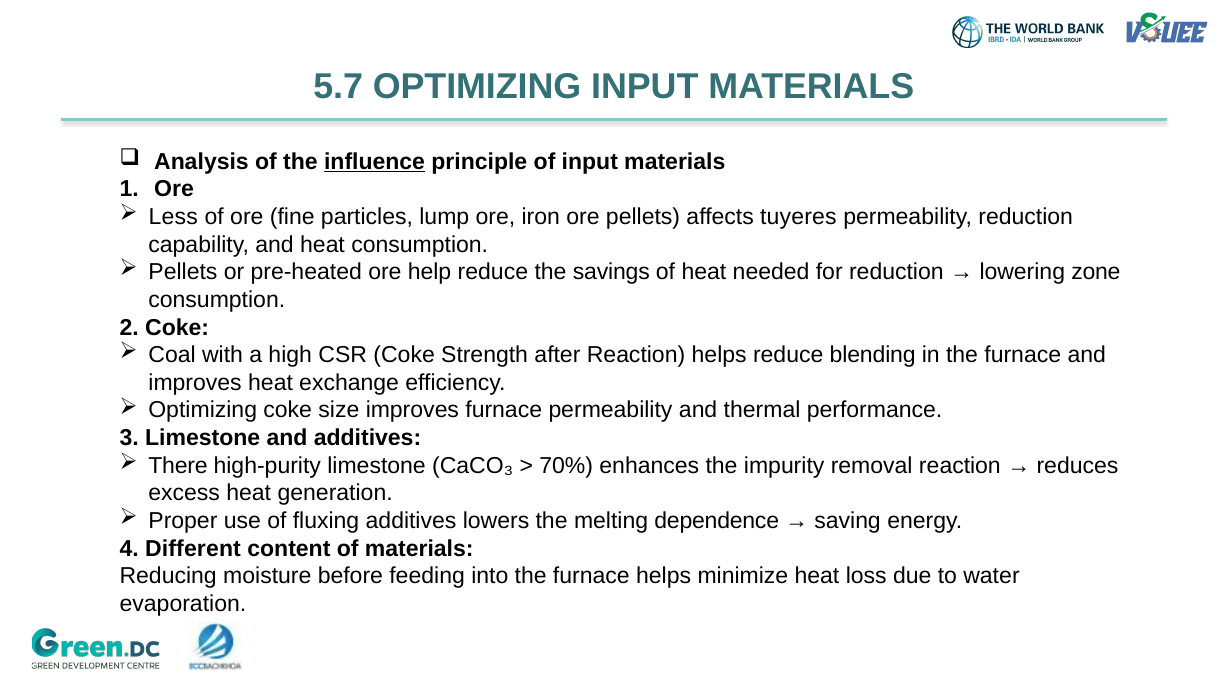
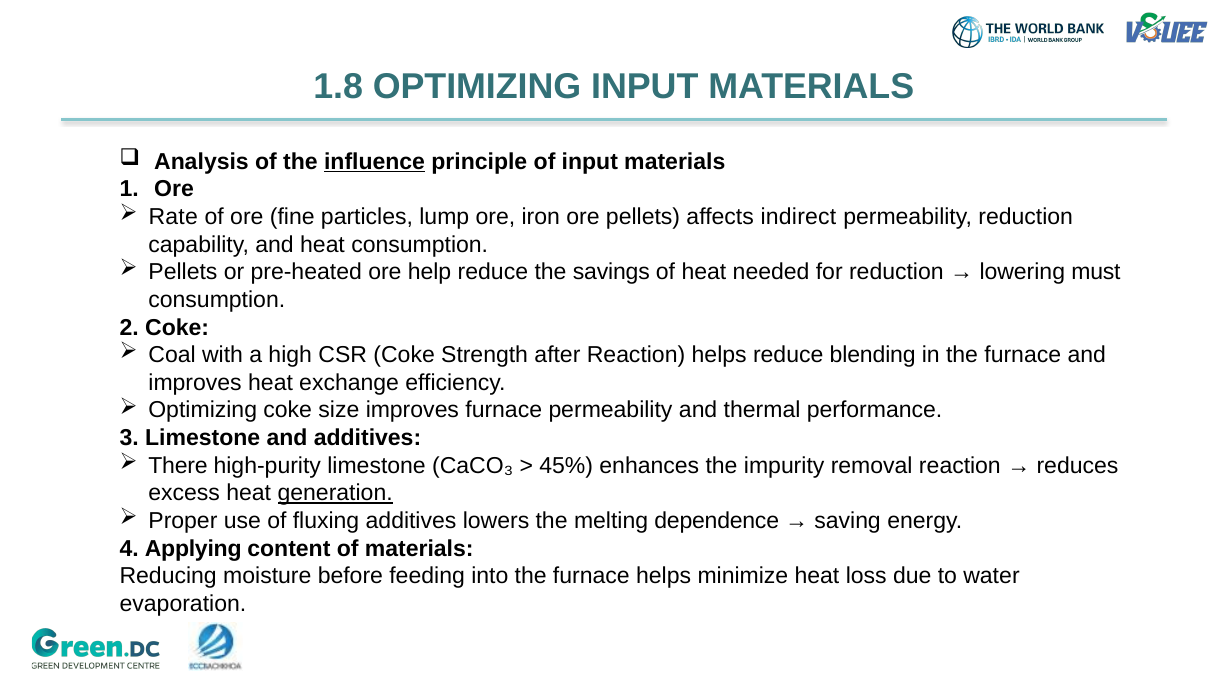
5.7: 5.7 -> 1.8 (338, 87)
Less: Less -> Rate (173, 217)
tuyeres: tuyeres -> indirect (798, 217)
zone: zone -> must (1096, 272)
70%: 70% -> 45% (566, 465)
generation underline: none -> present (335, 493)
Different: Different -> Applying (193, 548)
